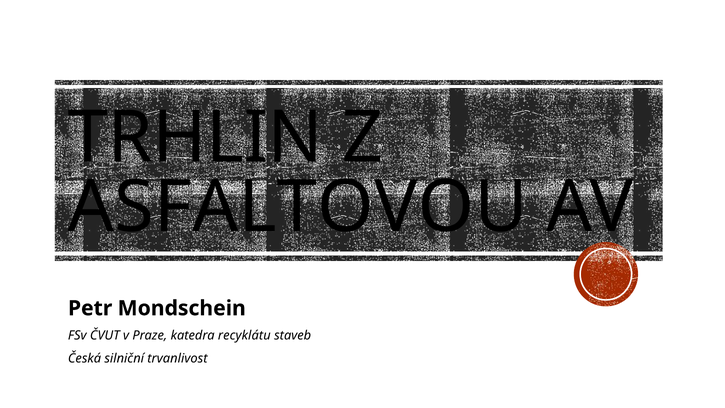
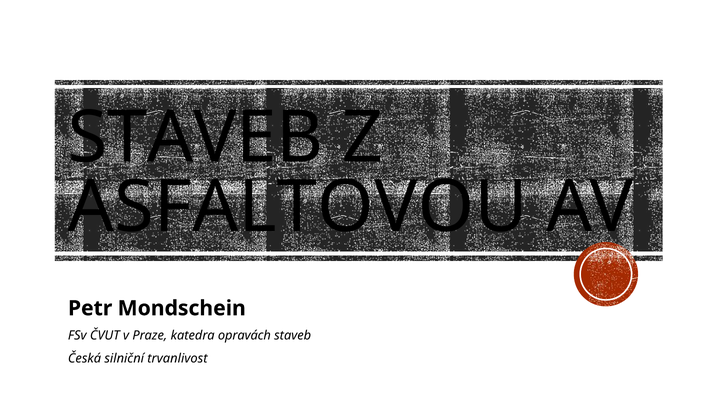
TRHLIN: TRHLIN -> STAVEB (196, 138)
recyklátu: recyklátu -> opravách (244, 336)
